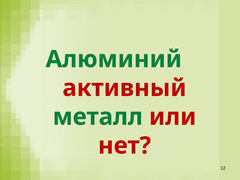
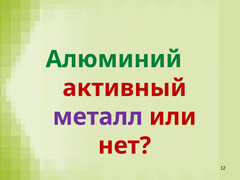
металл colour: green -> purple (98, 117)
